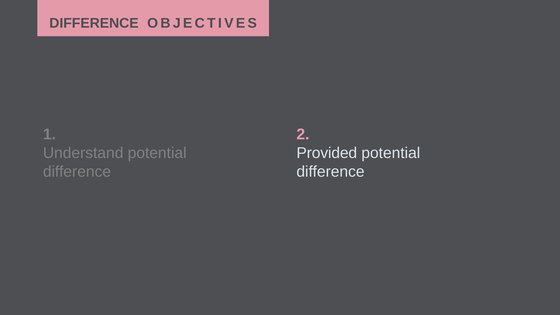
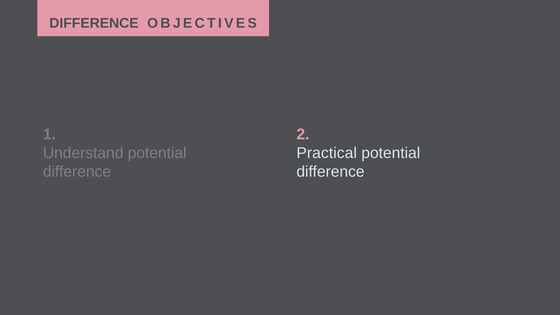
Provided: Provided -> Practical (327, 153)
